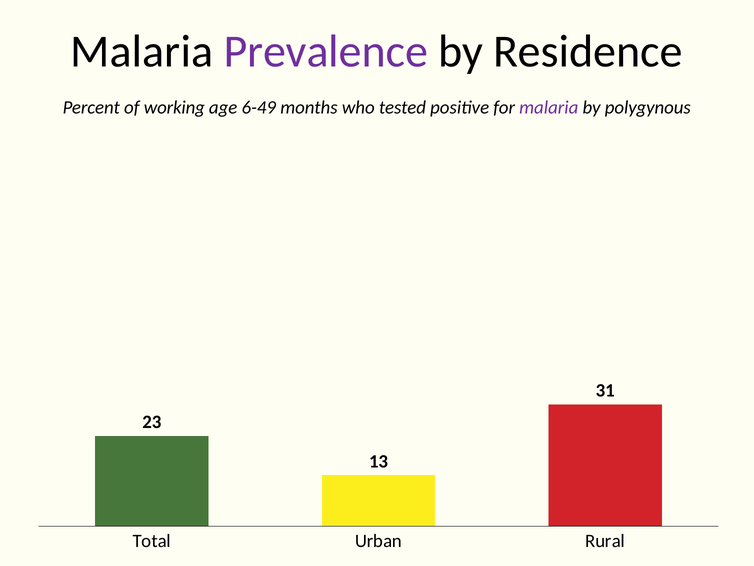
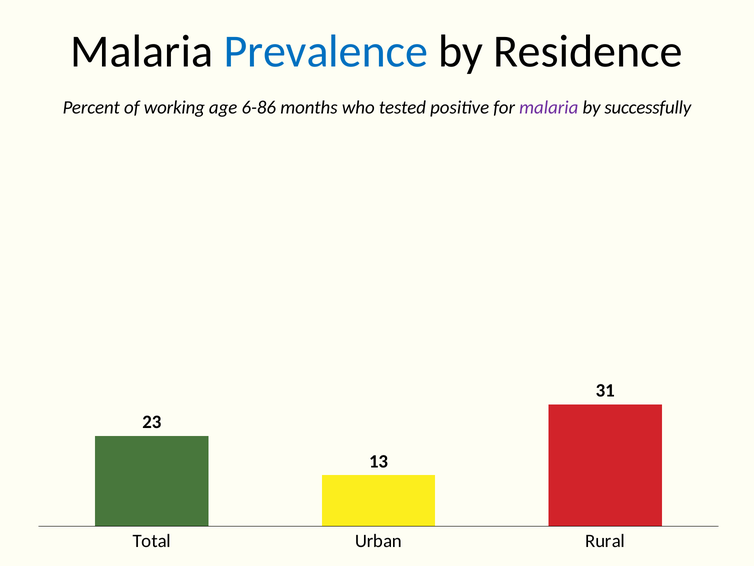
Prevalence colour: purple -> blue (326, 52)
6-49: 6-49 -> 6-86 (259, 107)
polygynous: polygynous -> successfully (648, 107)
